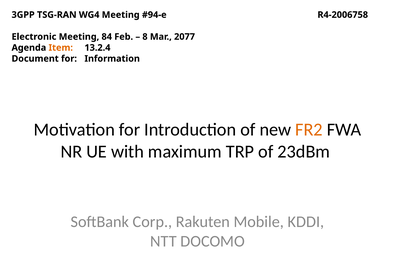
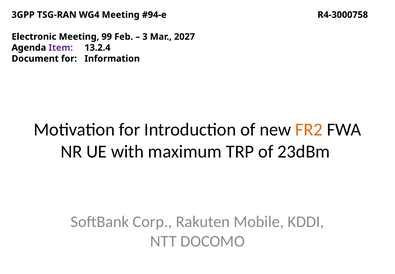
R4-2006758: R4-2006758 -> R4-3000758 (343, 15)
84: 84 -> 99 (107, 37)
8: 8 -> 3 (145, 37)
2077: 2077 -> 2027 (185, 37)
Item colour: orange -> purple (61, 48)
